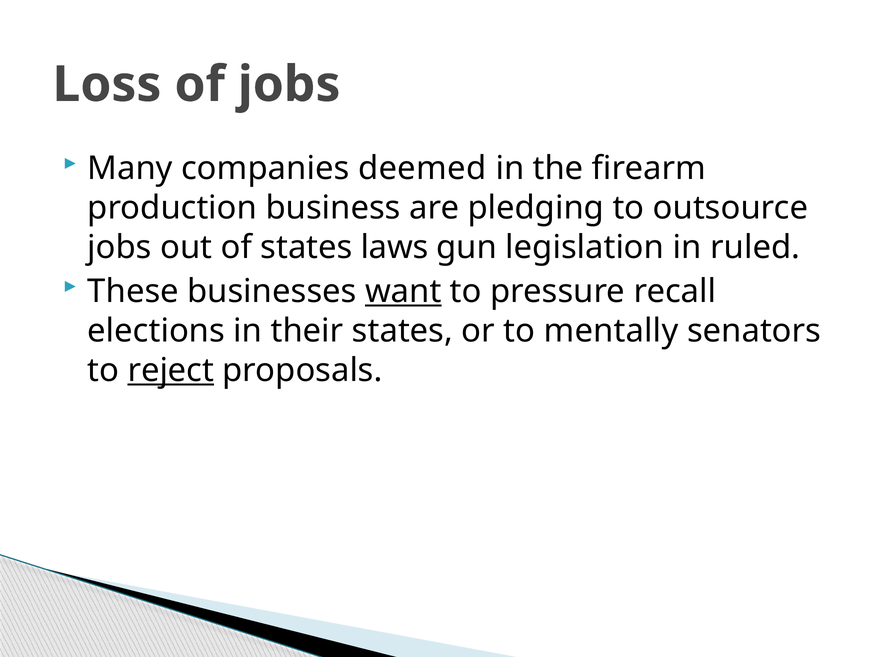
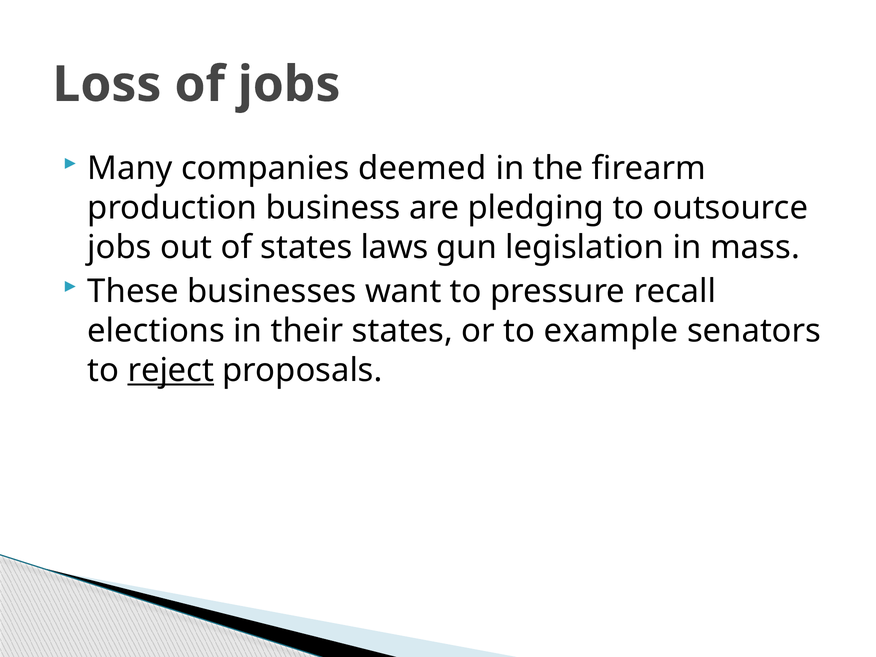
ruled: ruled -> mass (755, 247)
want underline: present -> none (403, 291)
mentally: mentally -> example (611, 331)
